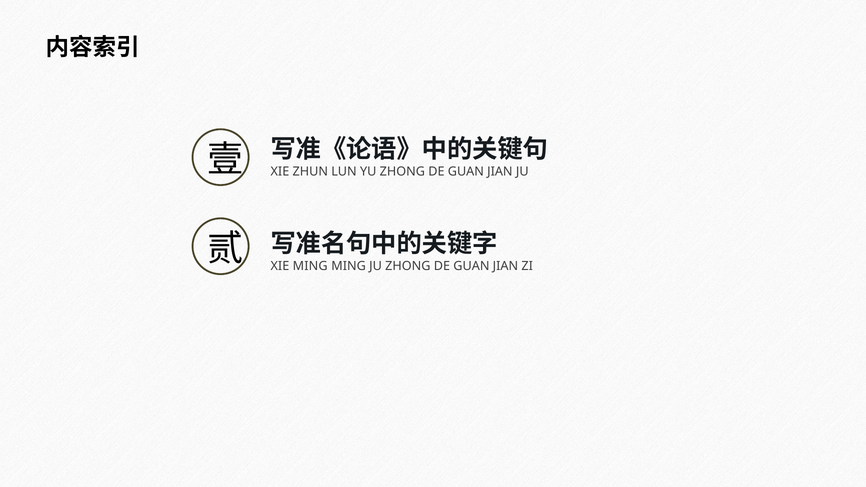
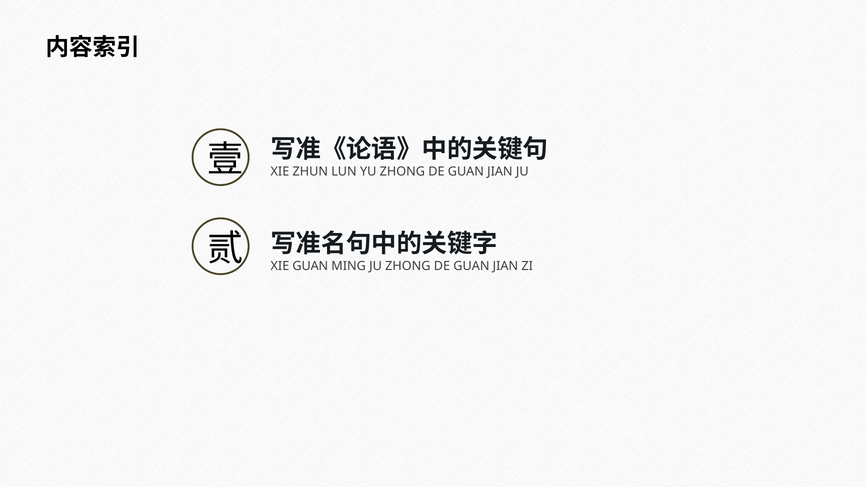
XIE MING: MING -> GUAN (310, 266)
